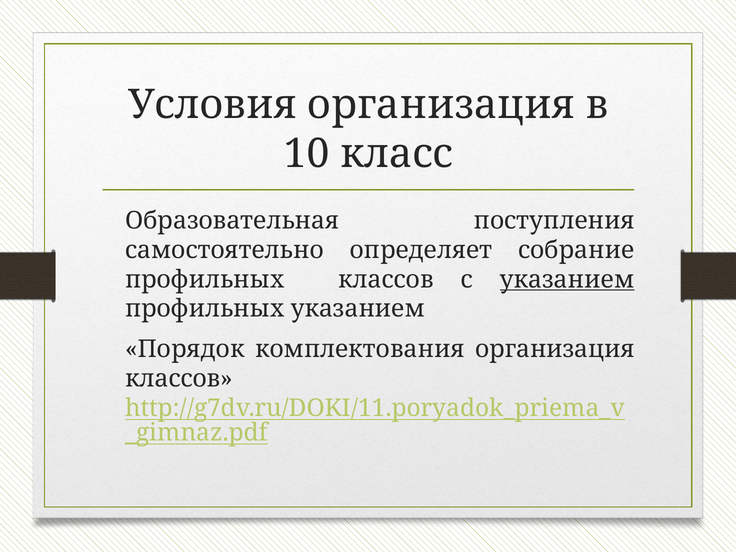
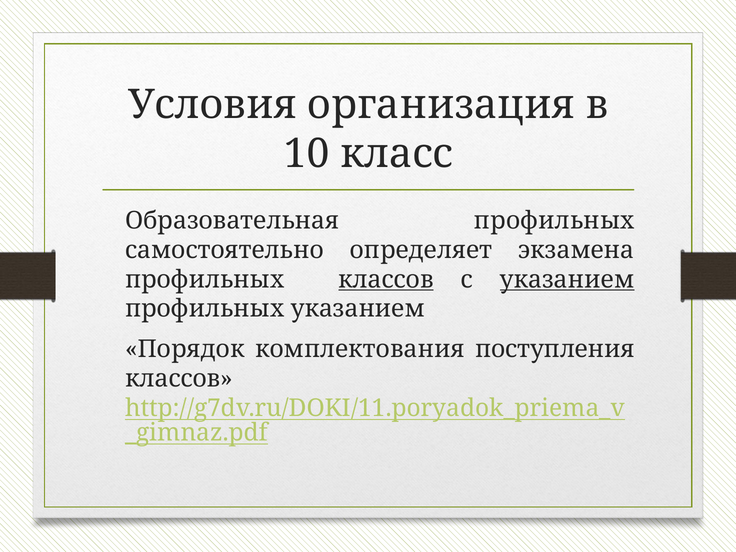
Образовательная поступления: поступления -> профильных (554, 221)
собрание: собрание -> экзамена (576, 250)
классов underline: none -> present (386, 279)
комплектования организация: организация -> поступления (555, 349)
